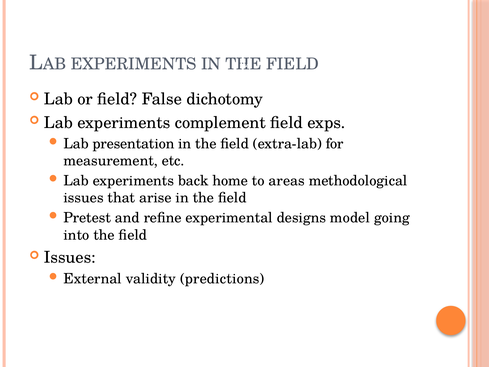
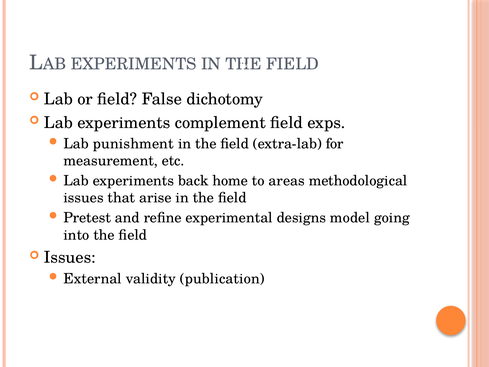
presentation: presentation -> punishment (133, 144)
predictions: predictions -> publication (222, 278)
